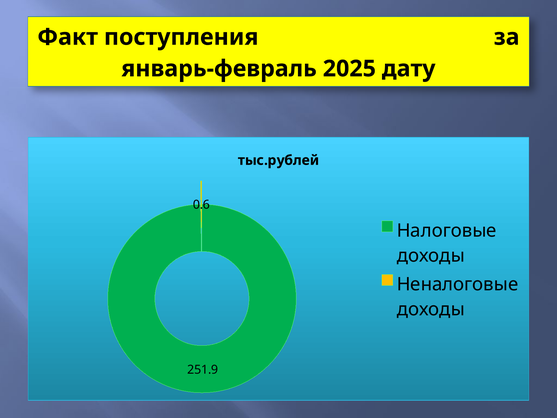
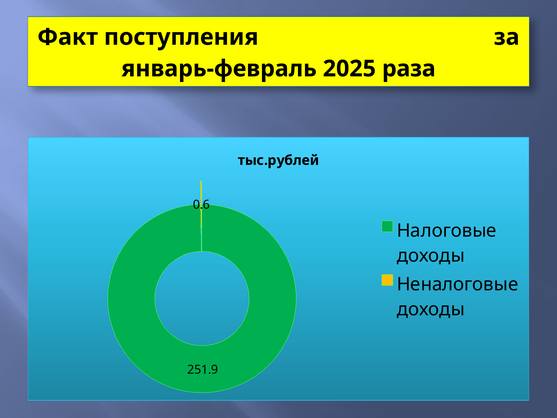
дату: дату -> раза (409, 69)
